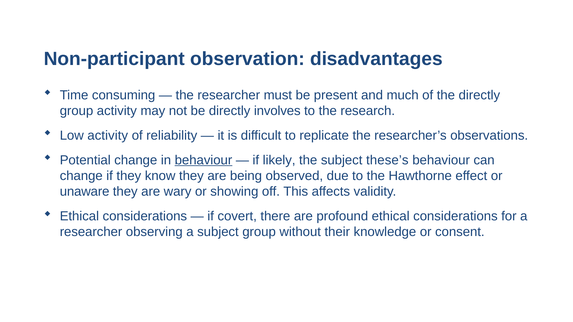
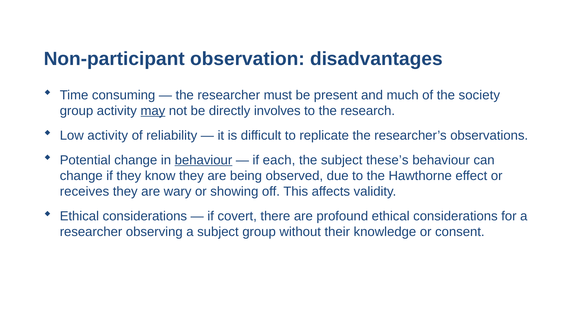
the directly: directly -> society (479, 95)
may underline: none -> present (153, 111)
likely: likely -> each (279, 160)
unaware: unaware -> receives (84, 192)
